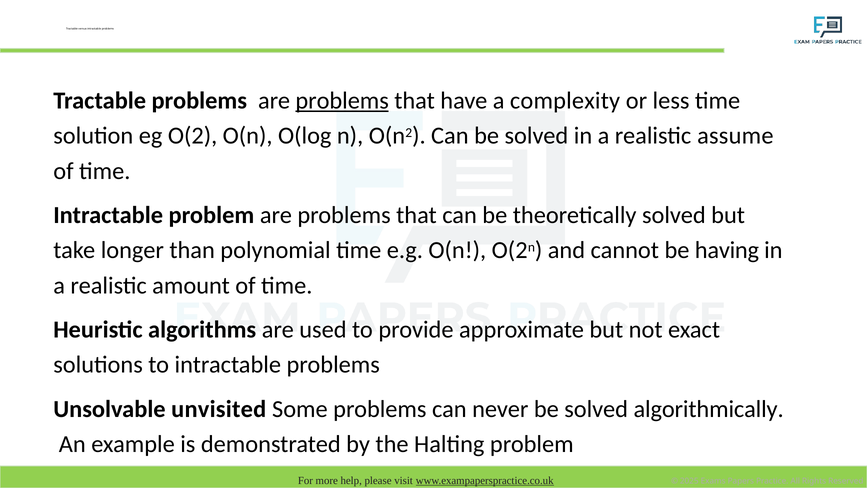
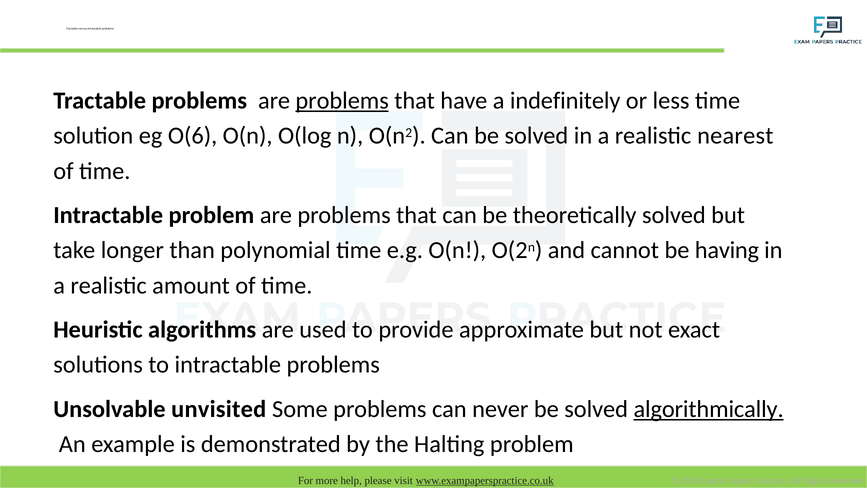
complexity: complexity -> indefinitely (565, 101)
O(2: O(2 -> O(6 (193, 136)
assume: assume -> nearest (735, 136)
algorithmically underline: none -> present (709, 409)
